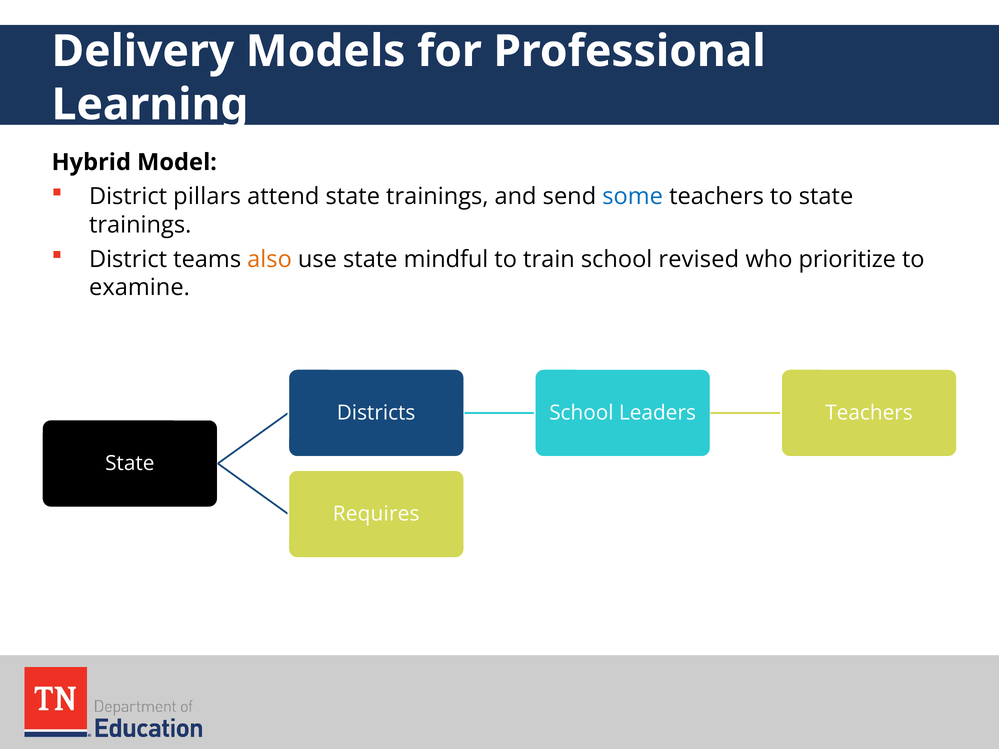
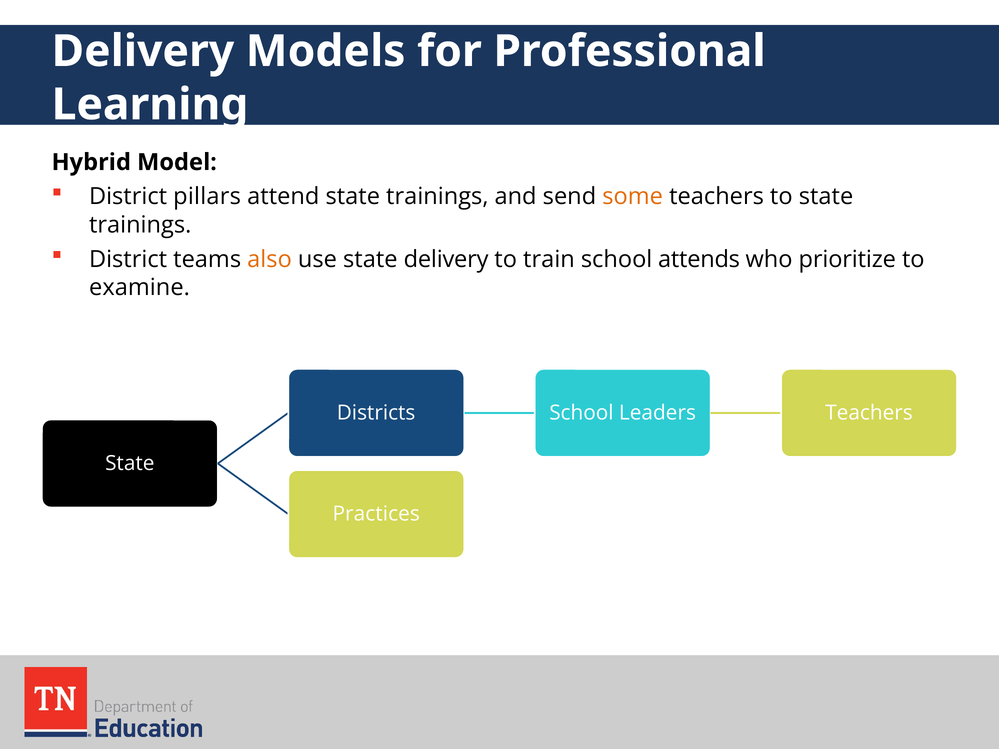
some colour: blue -> orange (633, 197)
state mindful: mindful -> delivery (446, 259)
revised: revised -> attends (699, 259)
Requires: Requires -> Practices (376, 514)
